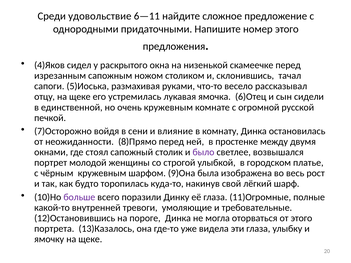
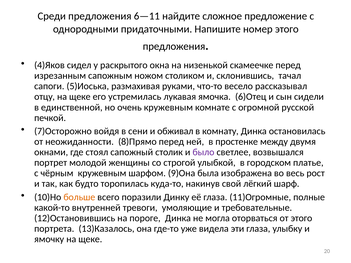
Среди удовольствие: удовольствие -> предложения (100, 16)
влияние: влияние -> обживал (175, 131)
больше colour: purple -> orange (79, 197)
